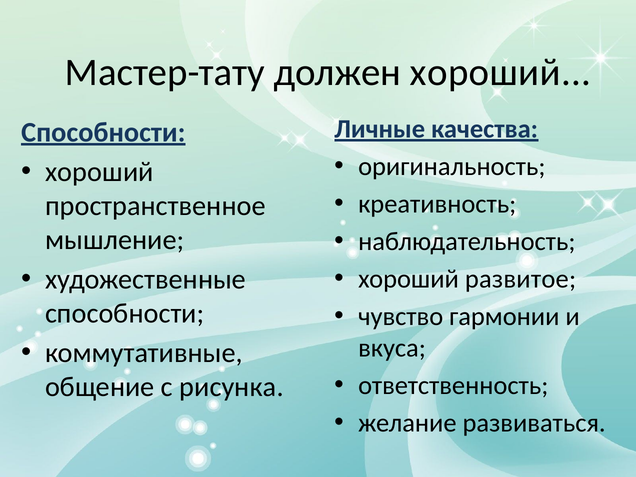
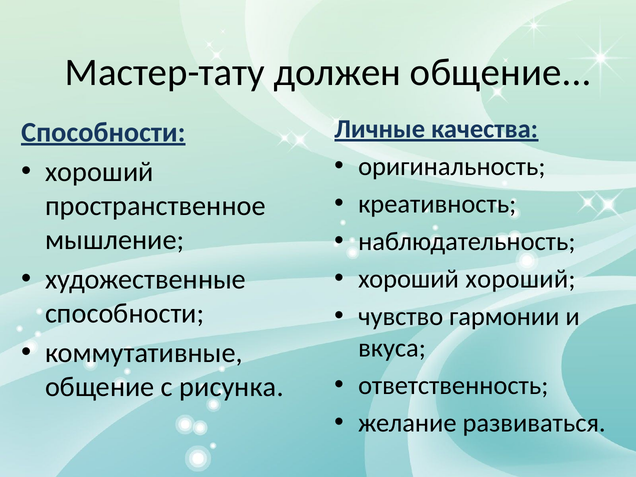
должен хороший: хороший -> общение (501, 72)
хороший развитое: развитое -> хороший (520, 279)
